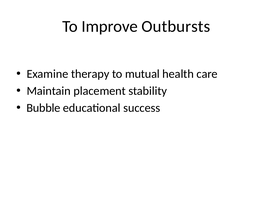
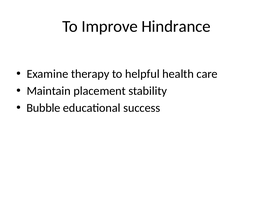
Outbursts: Outbursts -> Hindrance (176, 26)
mutual: mutual -> helpful (142, 74)
